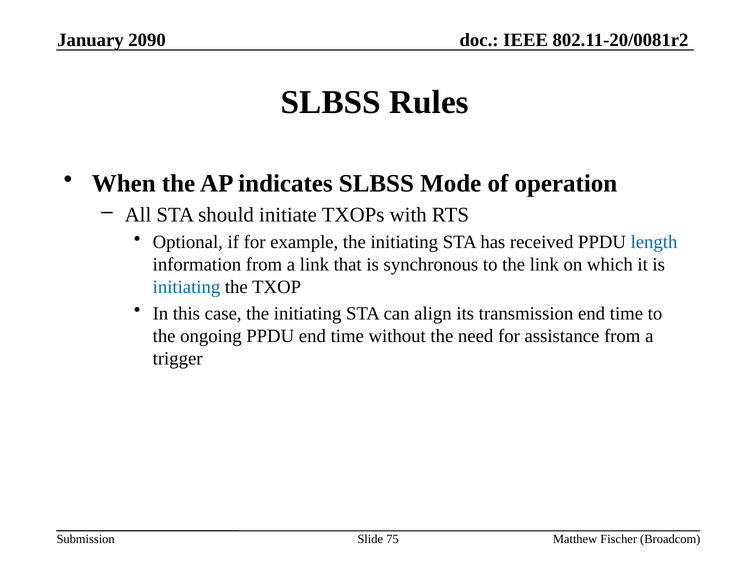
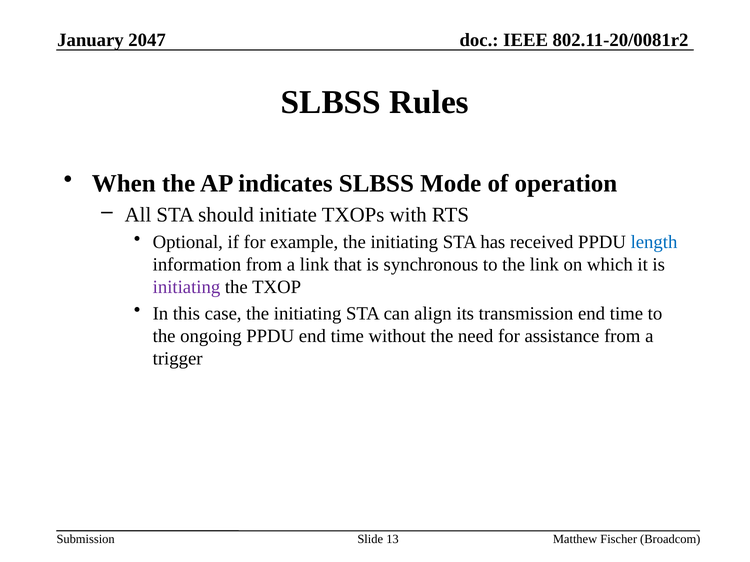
2090: 2090 -> 2047 (147, 40)
initiating colour: blue -> purple (187, 287)
75: 75 -> 13 (392, 539)
